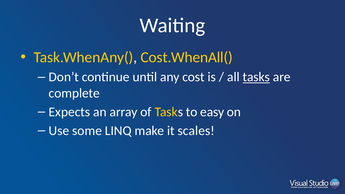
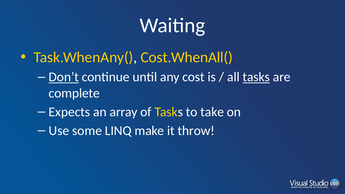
Don’t underline: none -> present (64, 77)
easy: easy -> take (212, 112)
scales: scales -> throw (196, 131)
